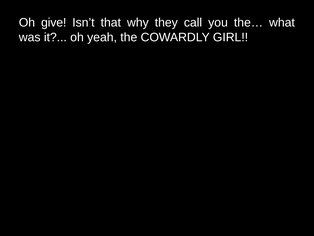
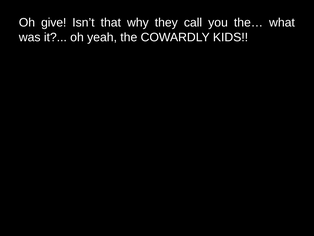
GIRL: GIRL -> KIDS (230, 37)
